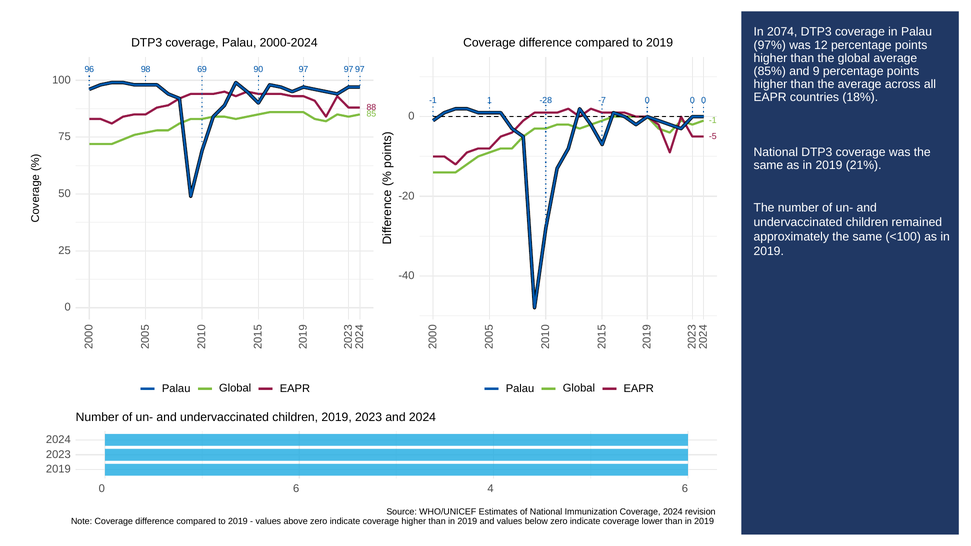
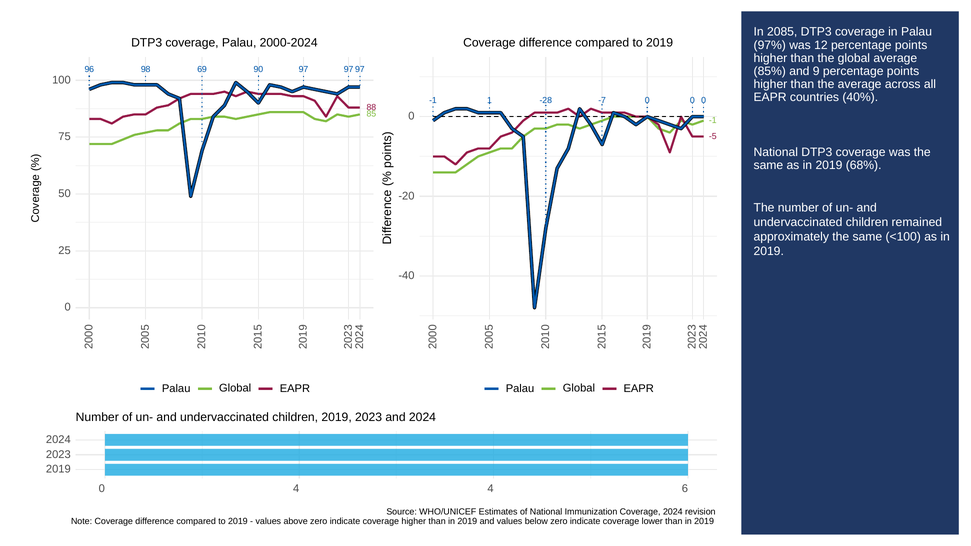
2074: 2074 -> 2085 (782, 32)
18%: 18% -> 40% (860, 97)
21%: 21% -> 68% (864, 165)
0 6: 6 -> 4 (296, 489)
